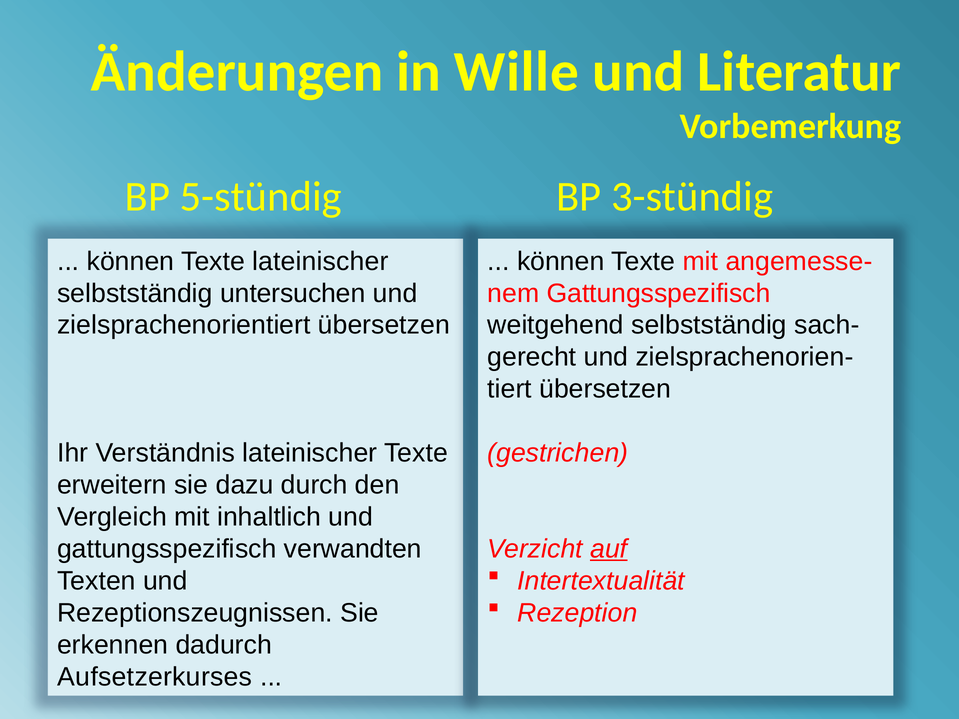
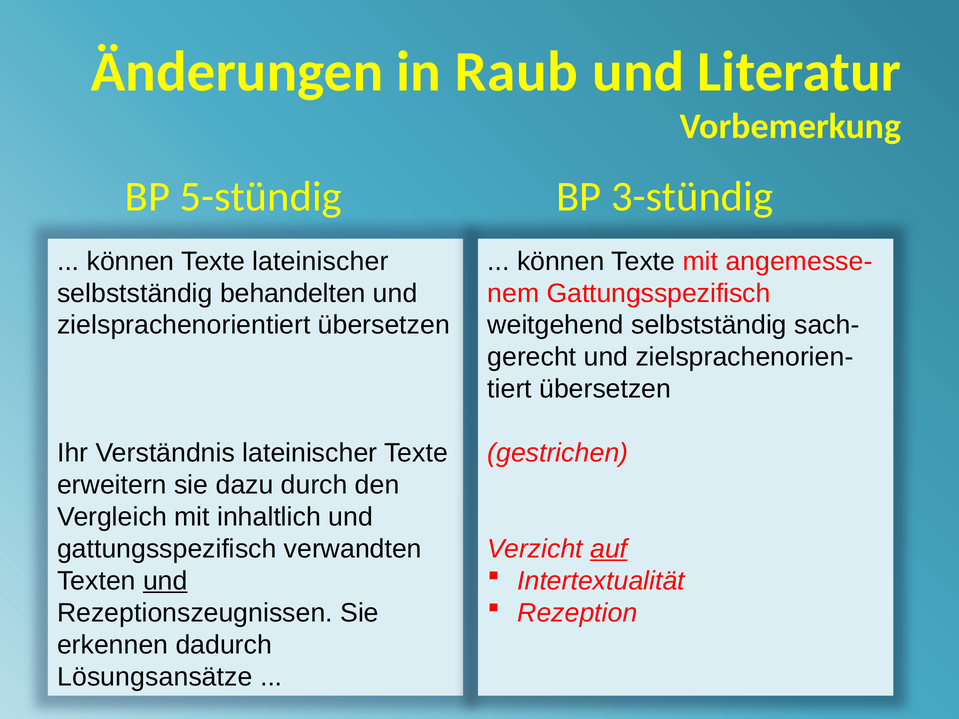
Wille: Wille -> Raub (516, 72)
untersuchen: untersuchen -> behandelten (293, 293)
und underline: none -> present (165, 581)
Aufsetzerkurses: Aufsetzerkurses -> Lösungsansätze (155, 677)
